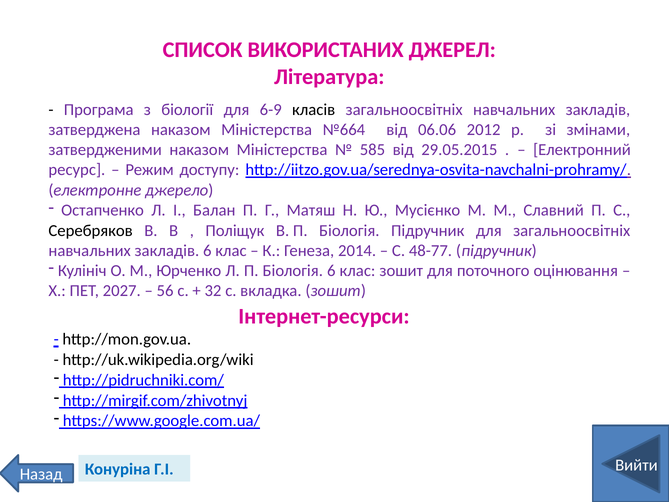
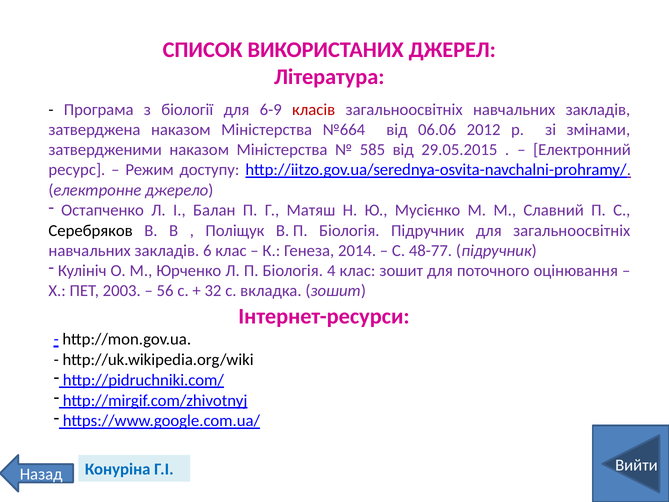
класів colour: black -> red (314, 110)
Біологія 6: 6 -> 4 (331, 271)
2027: 2027 -> 2003 (122, 291)
